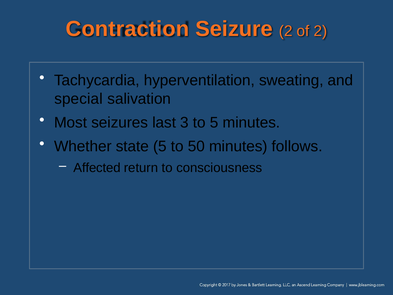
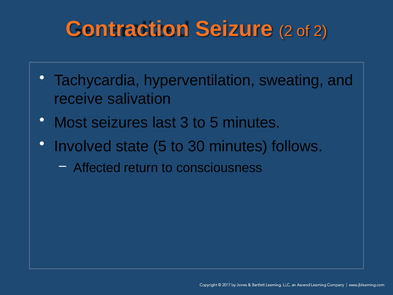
special: special -> receive (79, 99)
Whether: Whether -> Involved (83, 146)
50: 50 -> 30 (196, 146)
